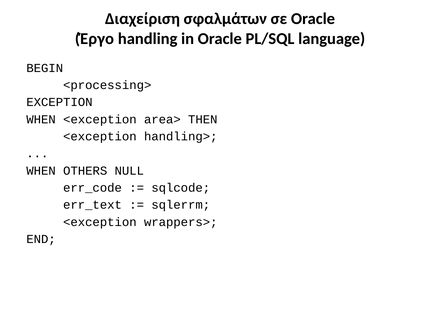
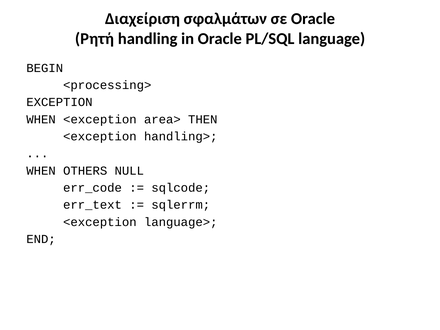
Έργο: Έργο -> Ρητή (94, 39)
wrappers>: wrappers> -> language> (181, 222)
